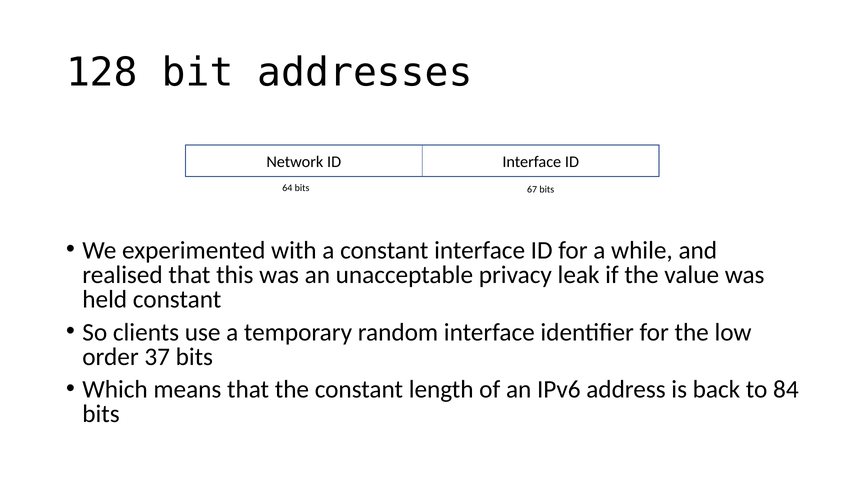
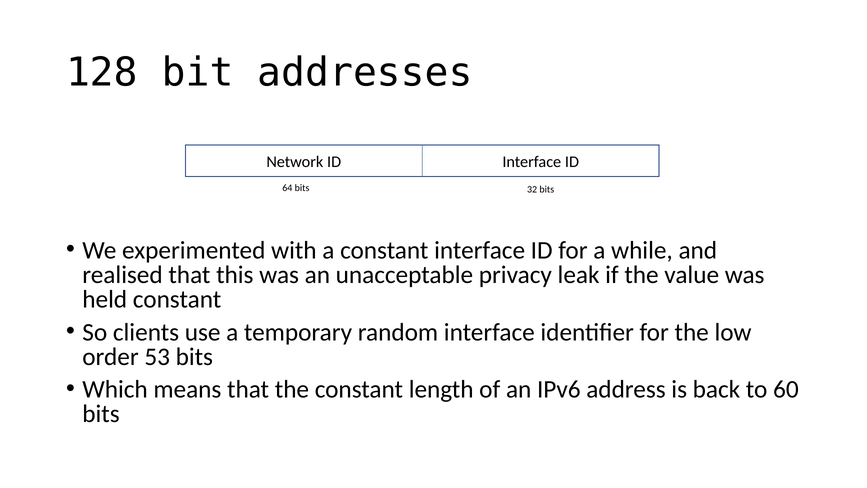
67: 67 -> 32 (532, 189)
37: 37 -> 53 (157, 357)
84: 84 -> 60 (786, 389)
